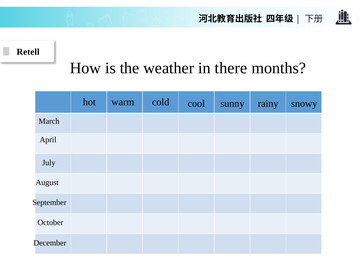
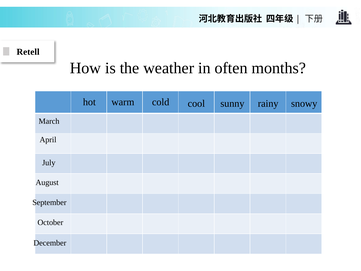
there: there -> often (231, 68)
